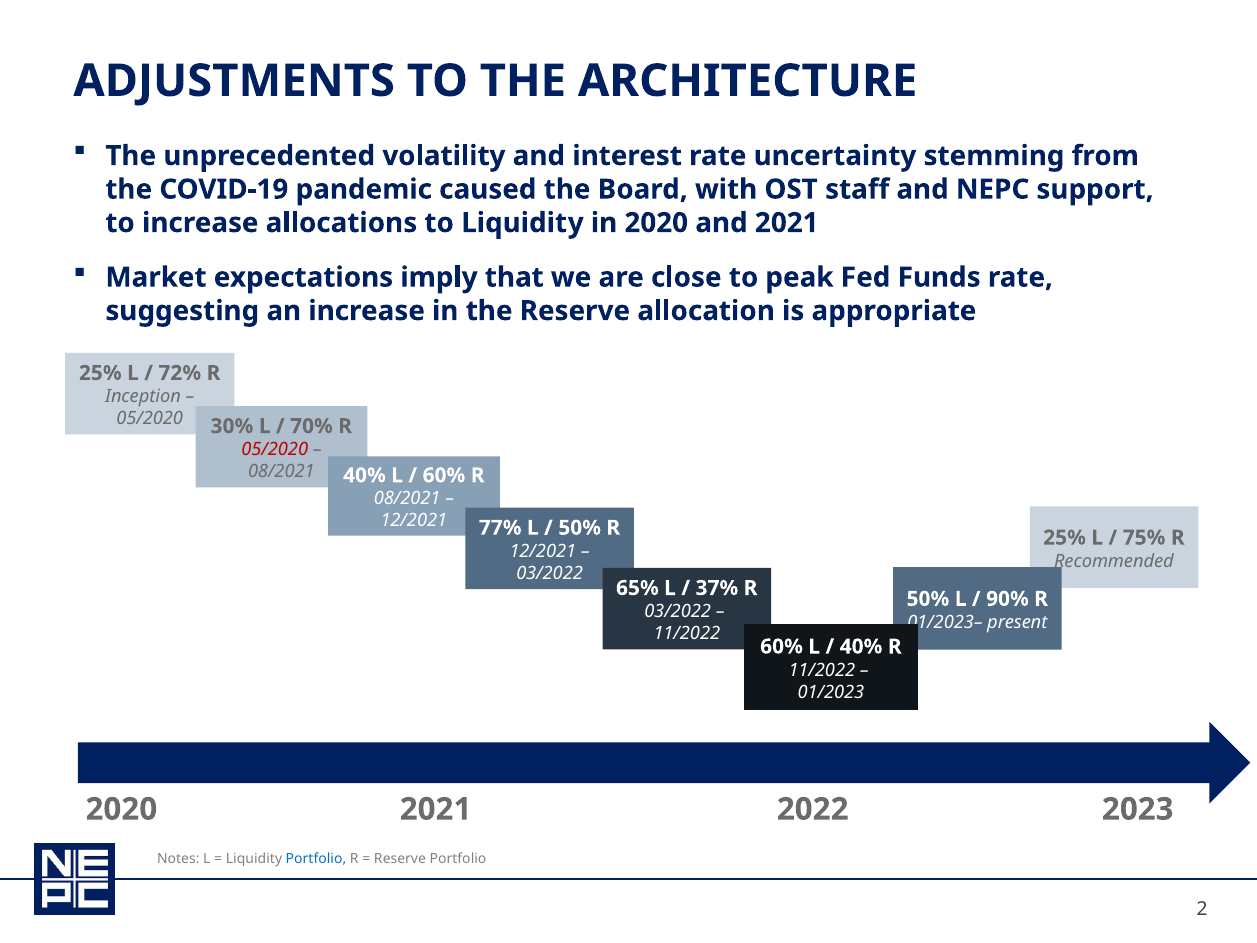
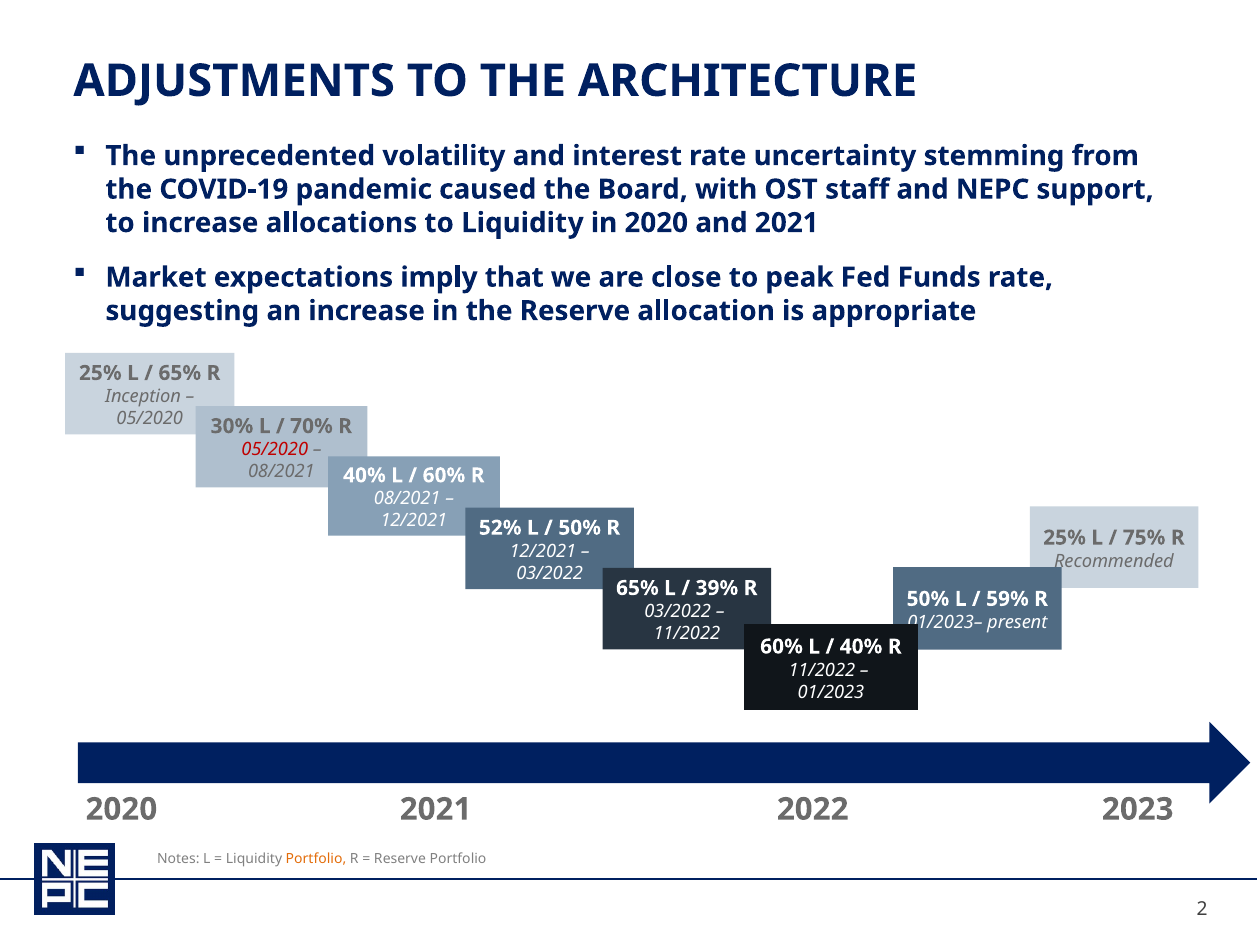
72%: 72% -> 65% (180, 373)
77%: 77% -> 52% (500, 528)
37%: 37% -> 39% (717, 588)
90%: 90% -> 59% (1007, 599)
Portfolio colour: blue -> orange (316, 859)
